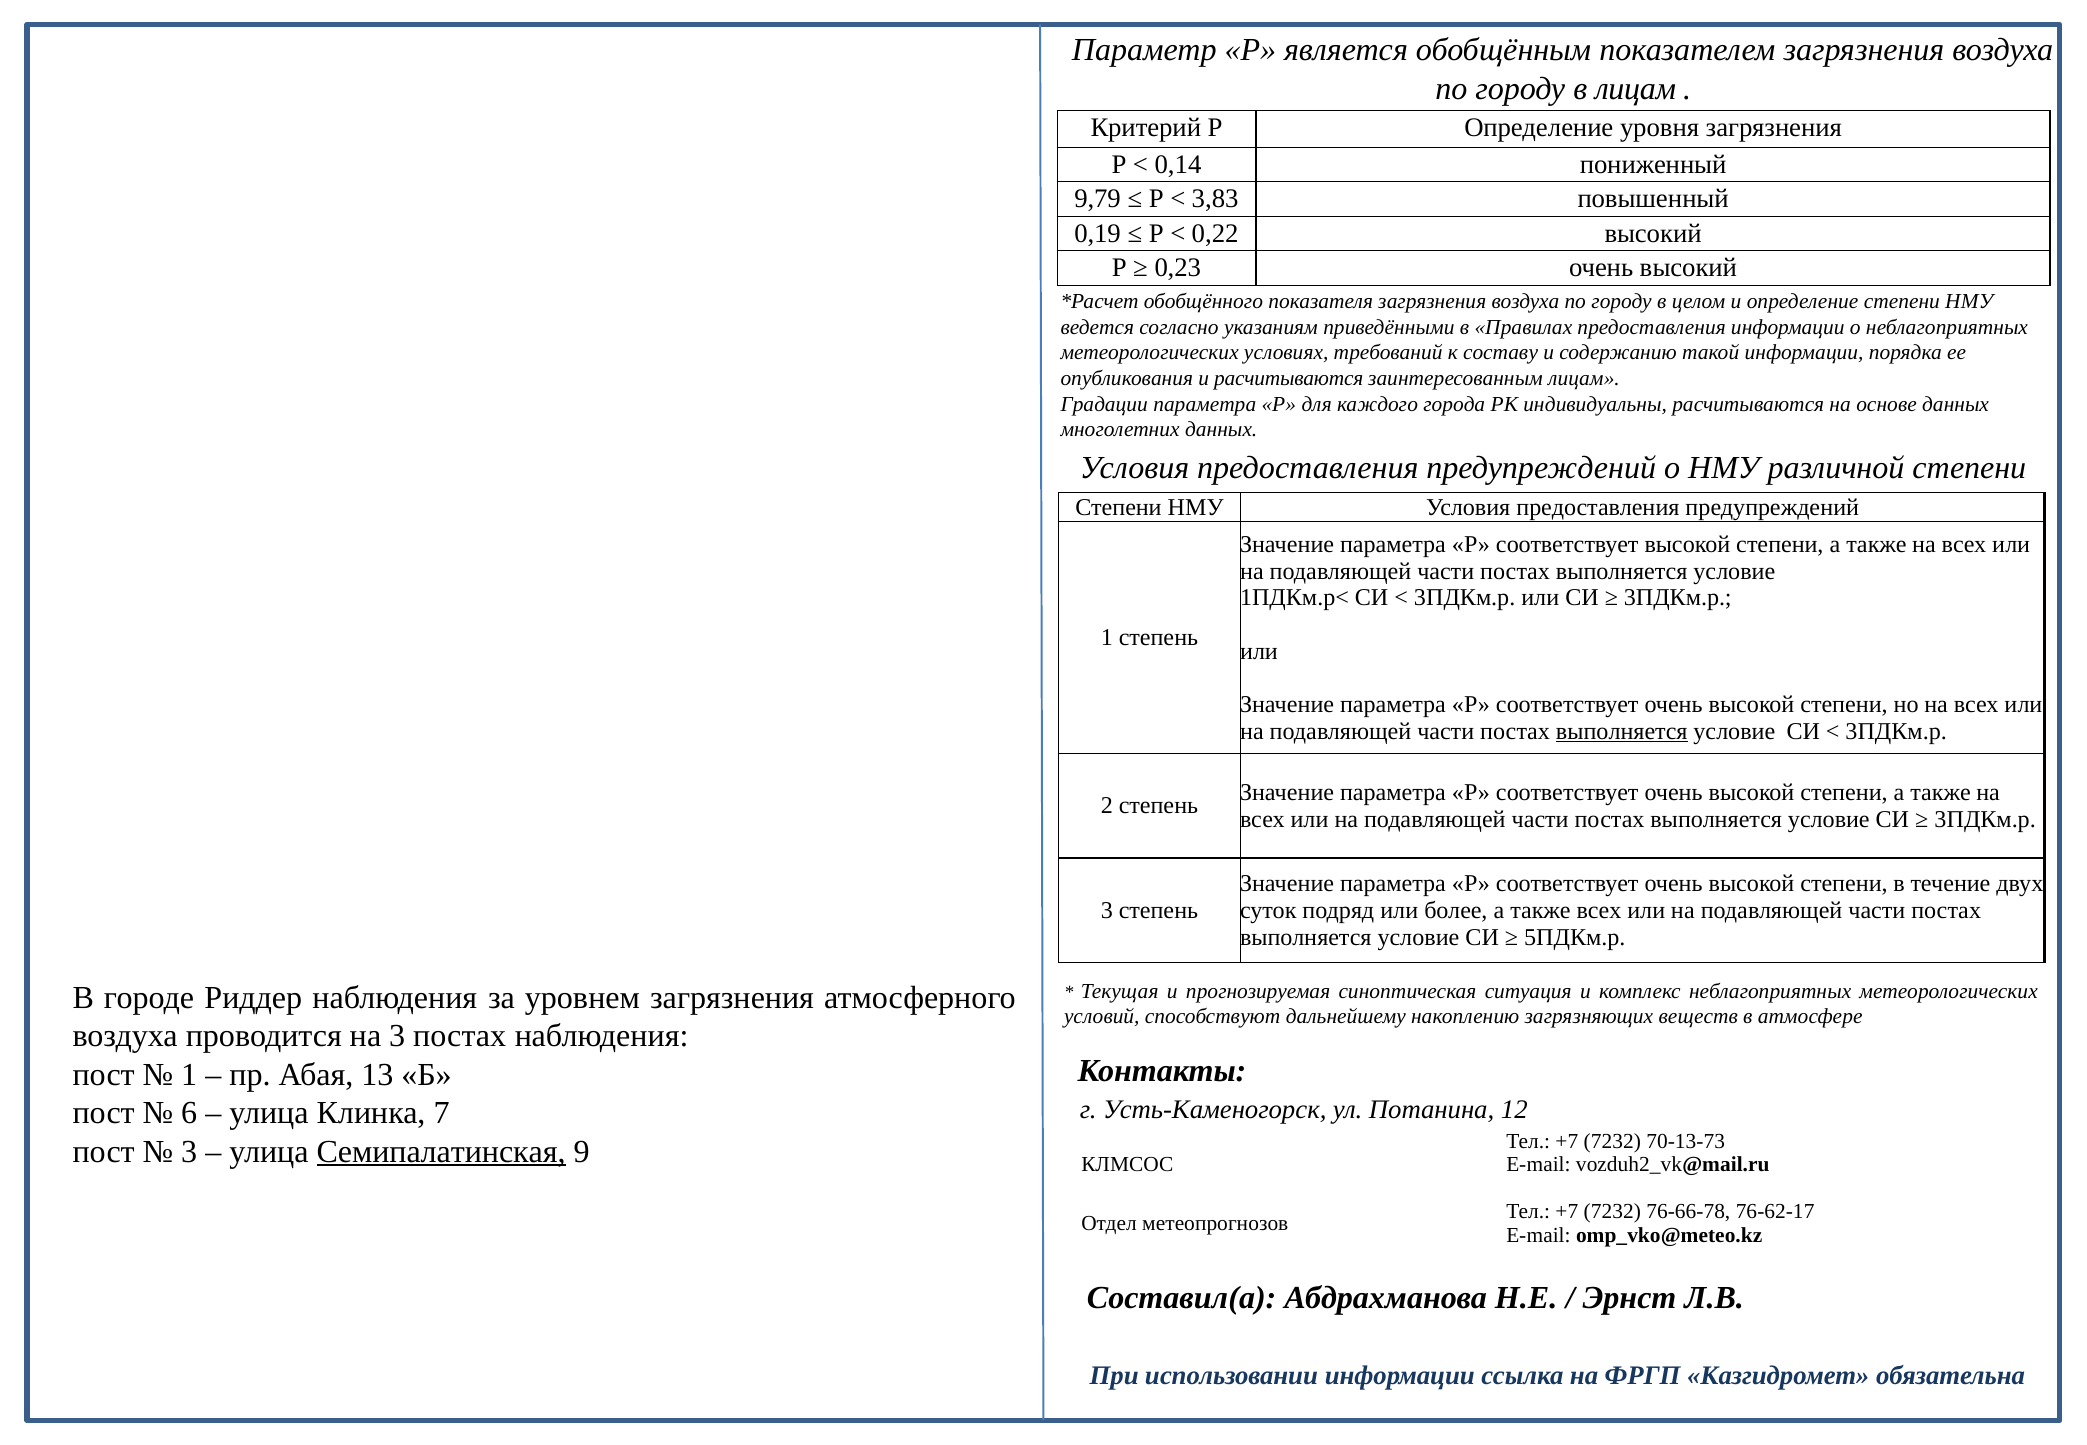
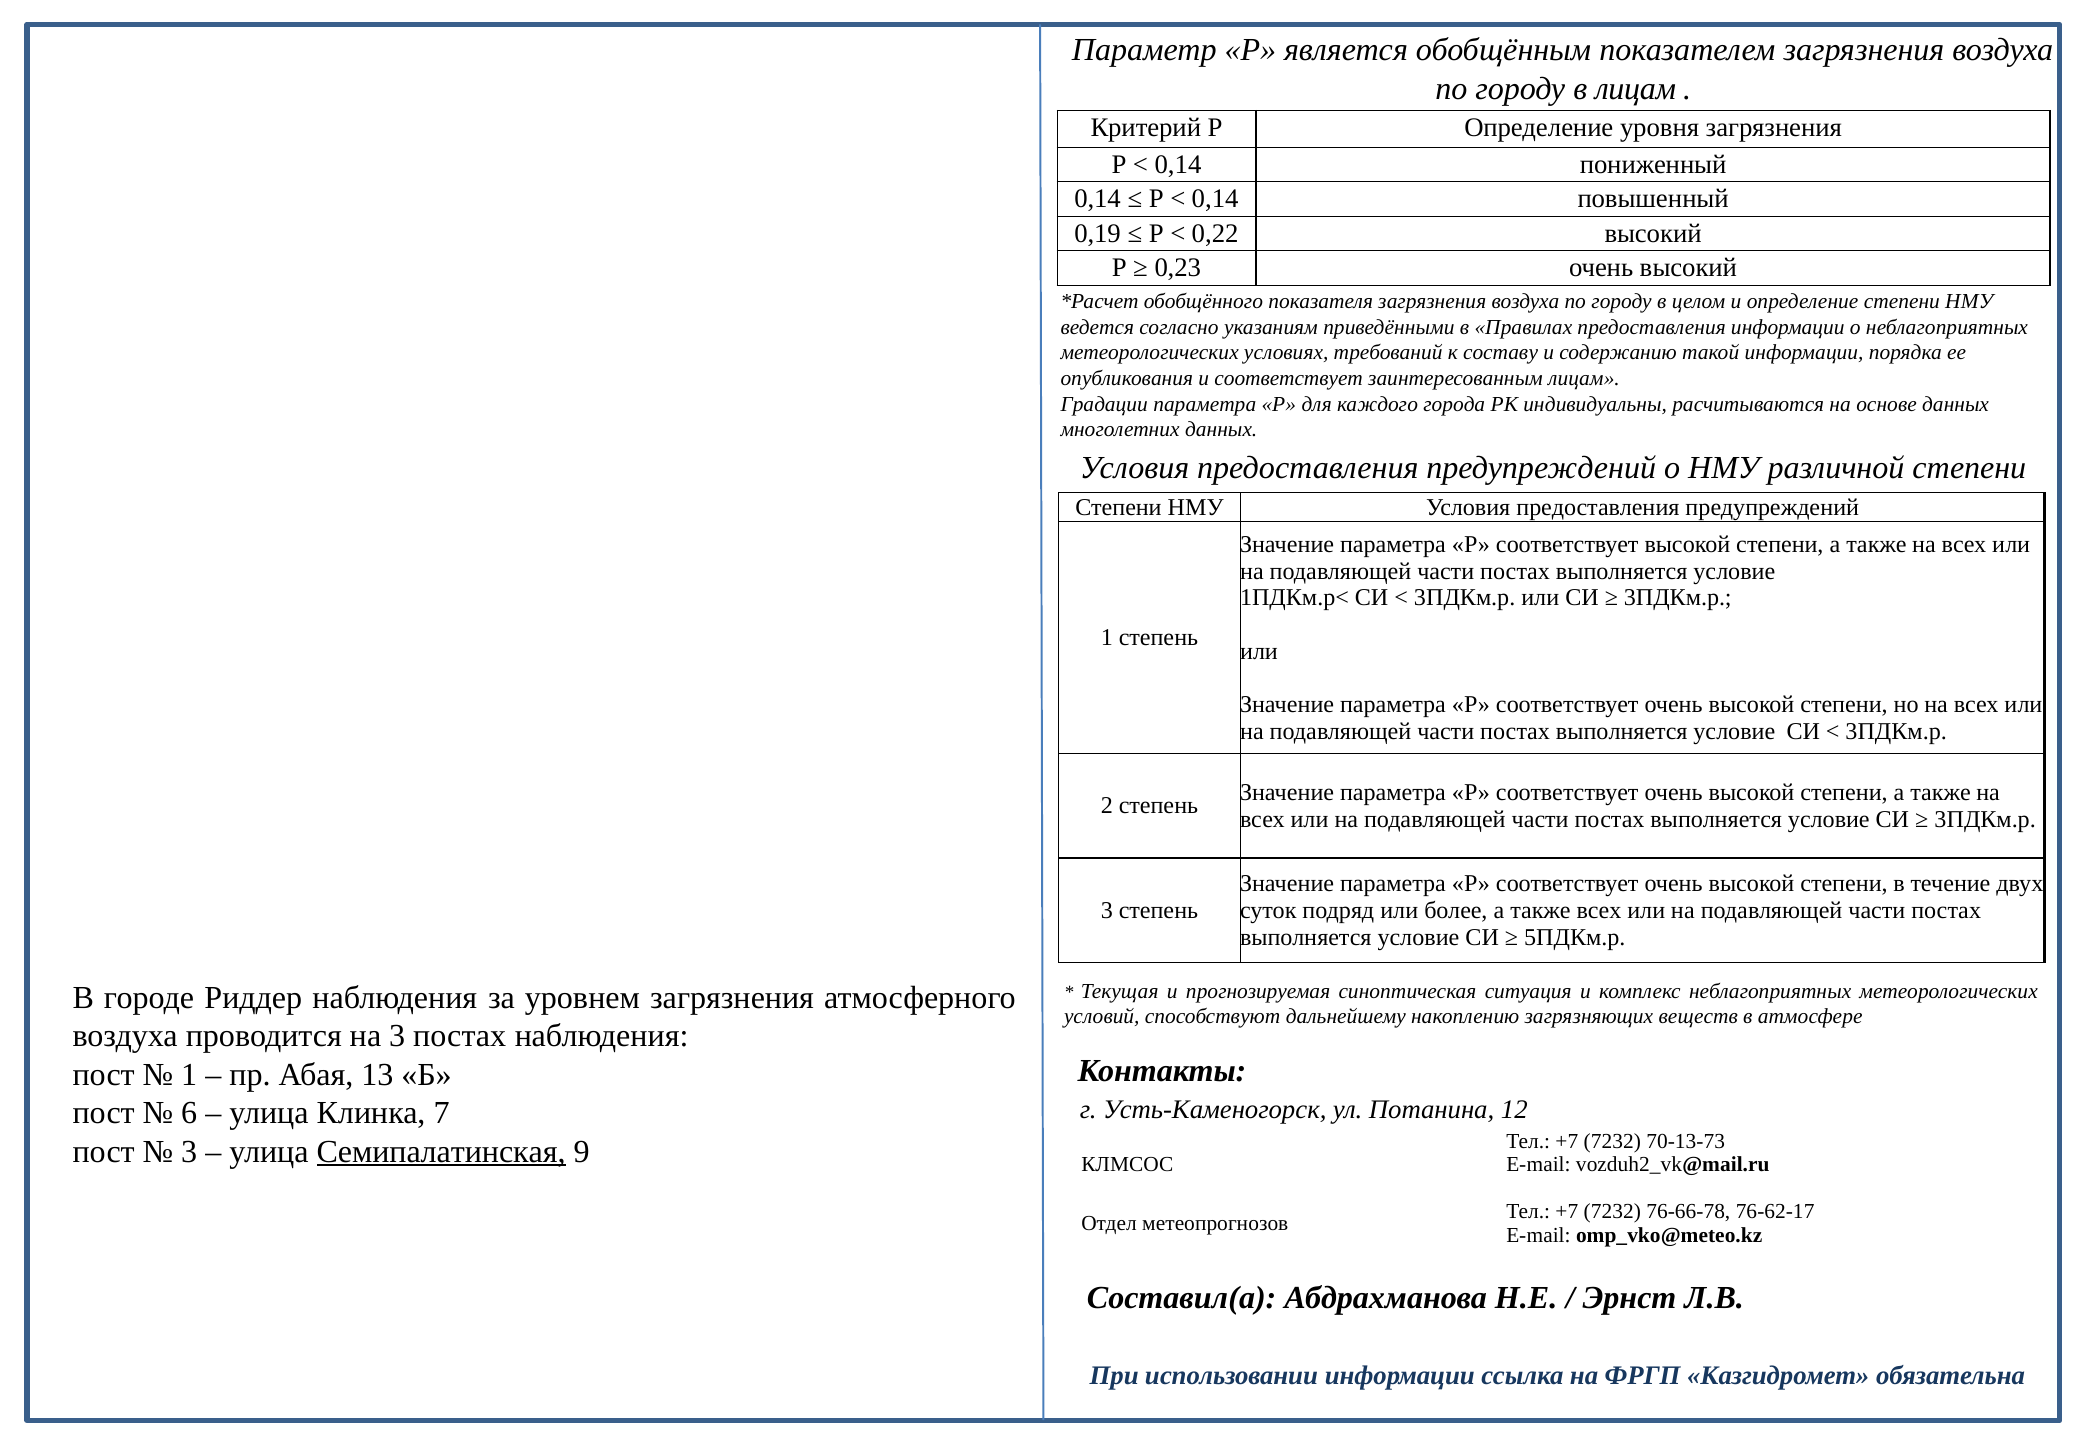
9,79: 9,79 -> 0,14 (1098, 199)
3,83: 3,83 -> 0,14 (1215, 199)
и расчитываются: расчитываются -> соответствует (1289, 379)
выполняется underline: present -> none (1622, 731)
